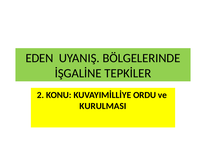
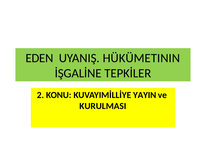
BÖLGELERINDE: BÖLGELERINDE -> HÜKÜMETININ (141, 58)
ORDU: ORDU -> YAYIN (145, 95)
